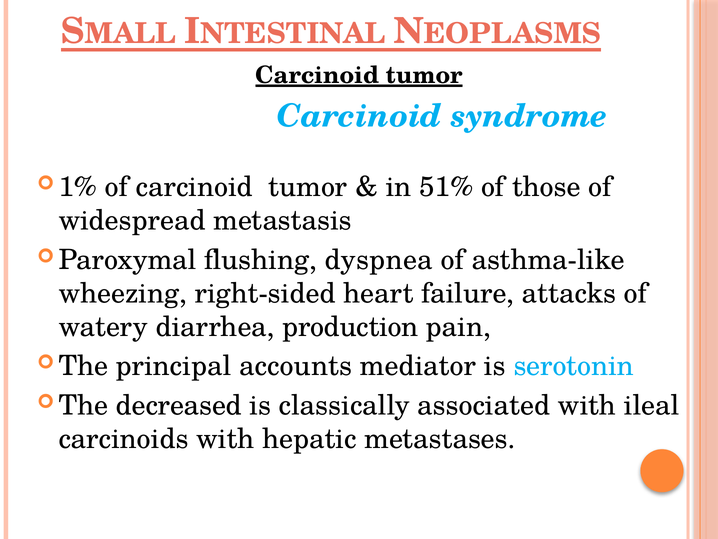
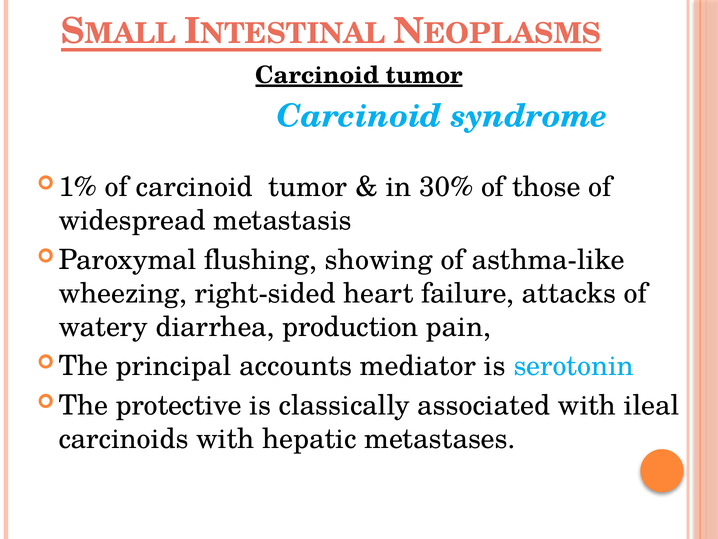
51%: 51% -> 30% (446, 187)
dyspnea: dyspnea -> showing (379, 260)
decreased: decreased -> protective (179, 405)
